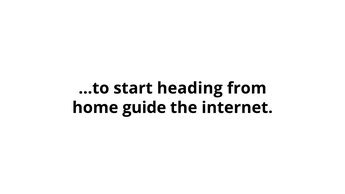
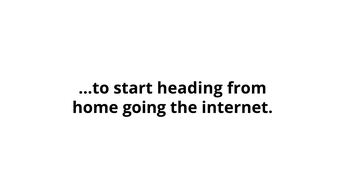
guide: guide -> going (144, 108)
